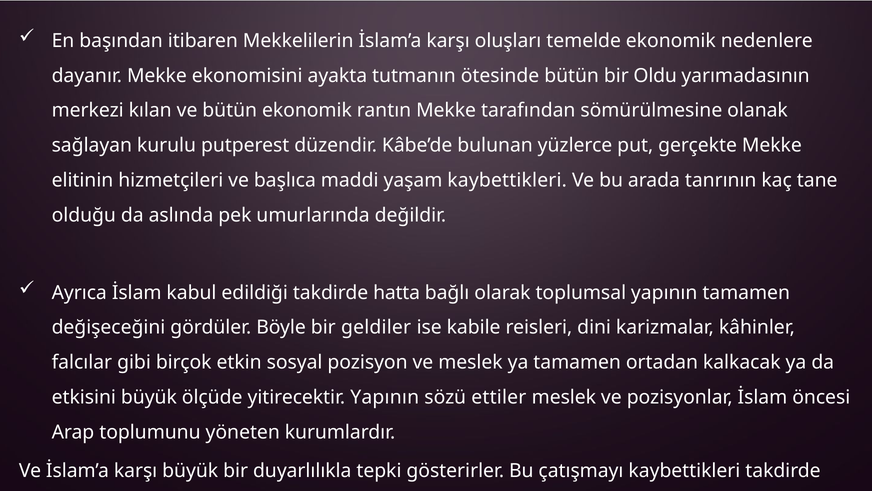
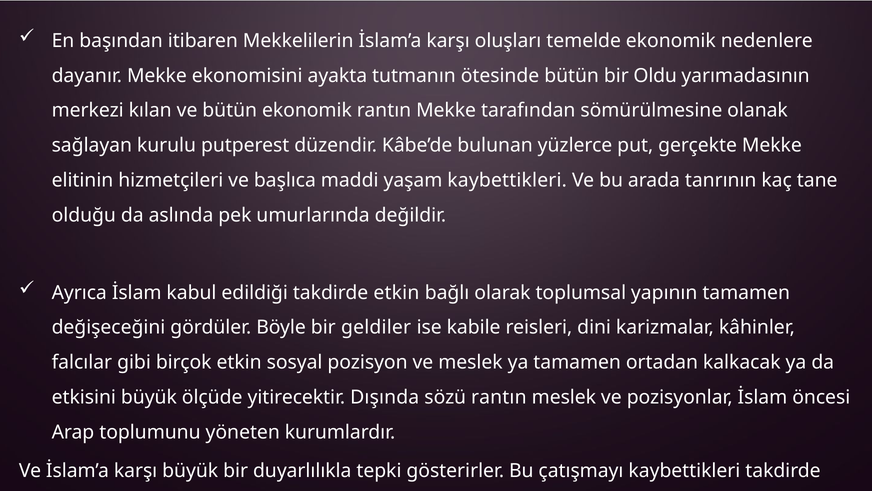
takdirde hatta: hatta -> etkin (396, 292)
yitirecektir Yapının: Yapının -> Dışında (385, 397)
sözü ettiler: ettiler -> rantın (499, 397)
